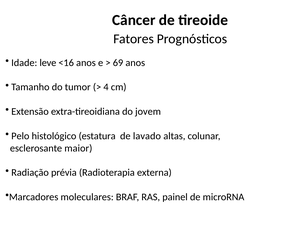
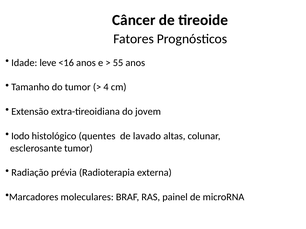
69: 69 -> 55 (118, 63)
Pelo: Pelo -> Iodo (20, 136)
estatura: estatura -> quentes (97, 136)
esclerosante maior: maior -> tumor (78, 149)
